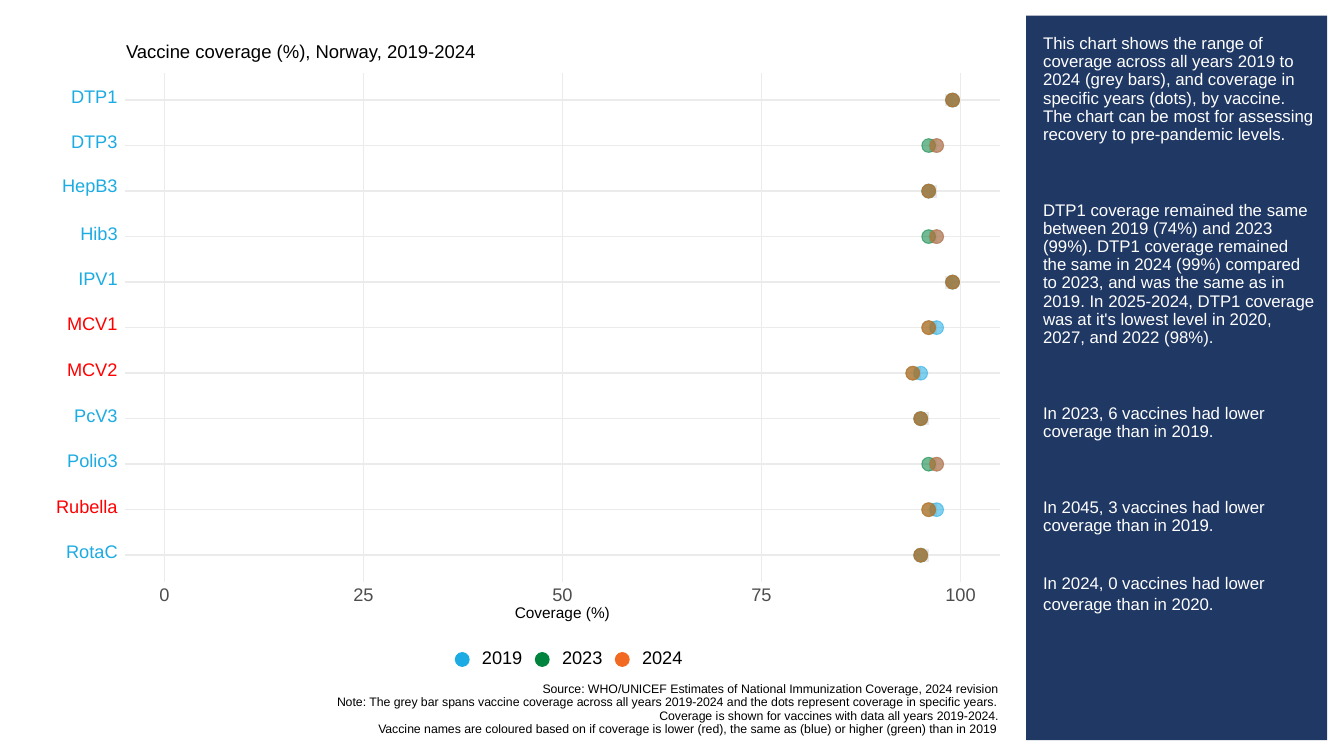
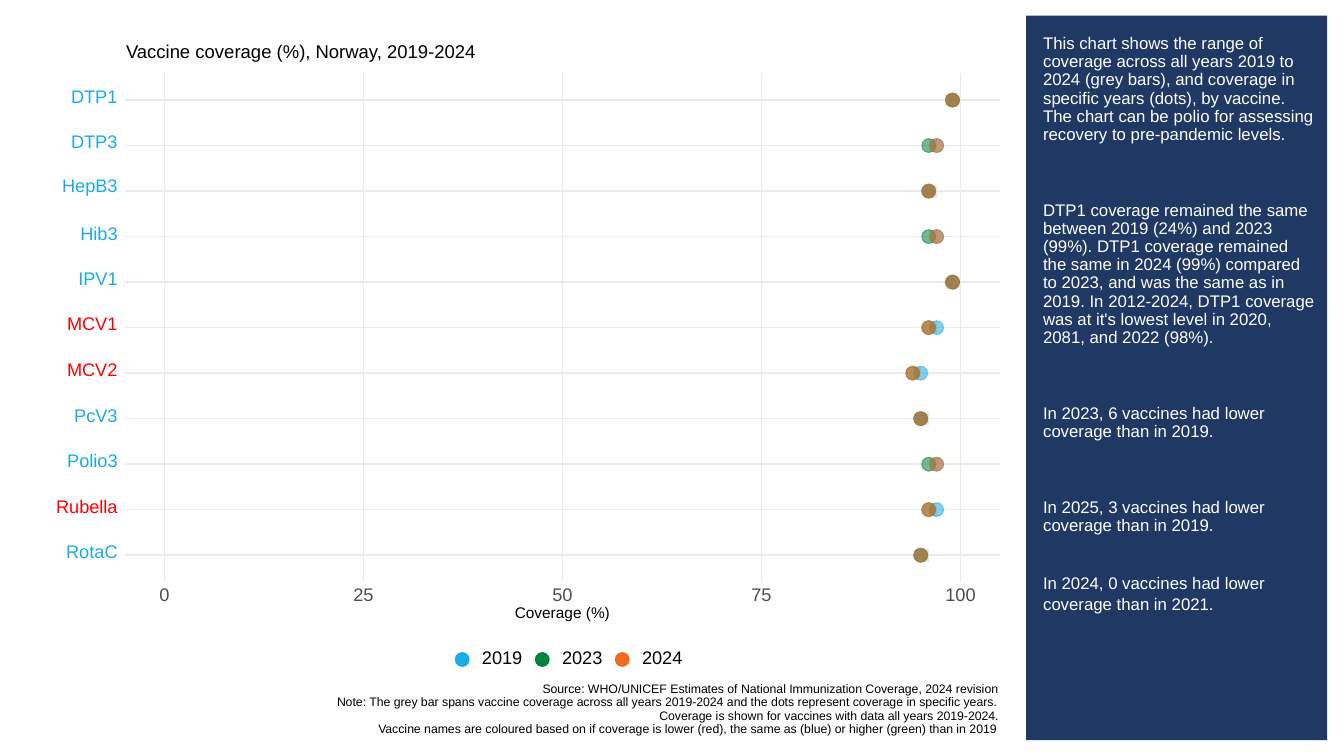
most: most -> polio (1192, 117)
74%: 74% -> 24% (1175, 229)
2025-2024: 2025-2024 -> 2012-2024 (1151, 302)
2027: 2027 -> 2081 (1064, 338)
2045: 2045 -> 2025 (1083, 508)
than in 2020: 2020 -> 2021 (1193, 604)
